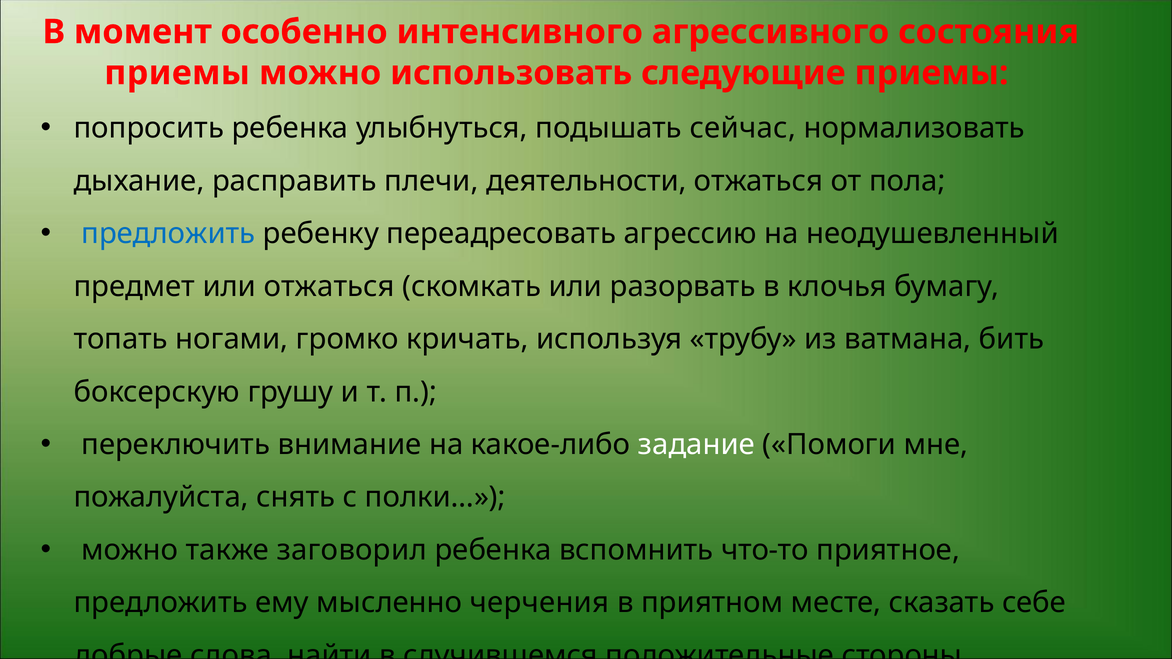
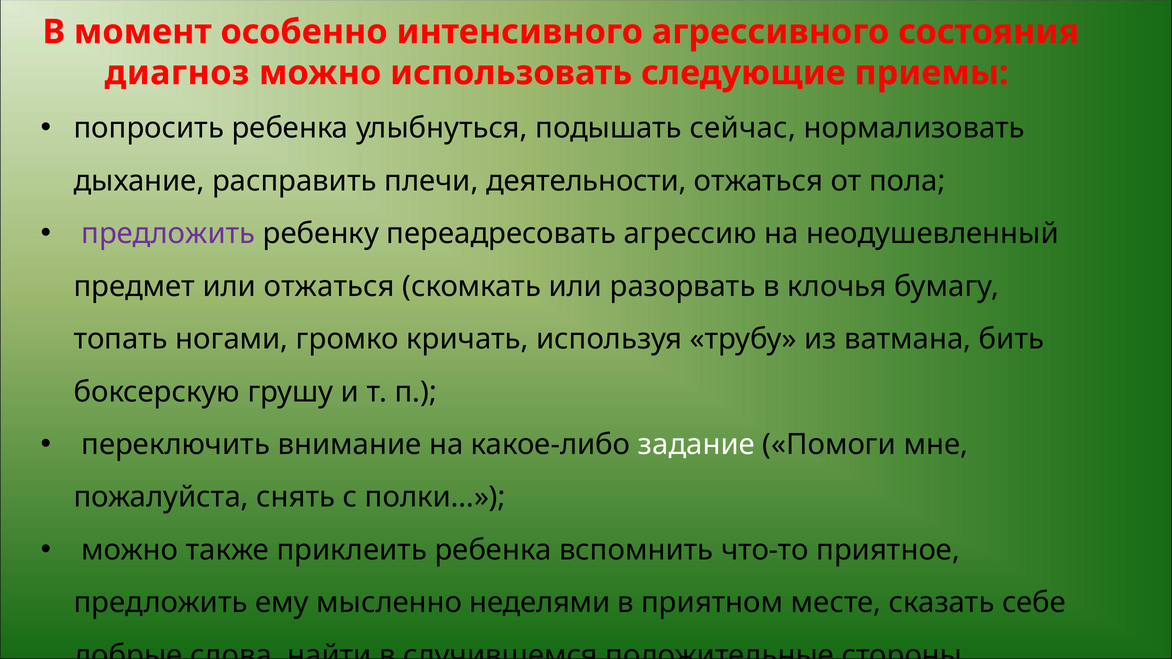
приемы: приемы -> диагноз (177, 73)
предложить colour: blue -> purple (168, 234)
заговорил: заговорил -> приклеить (352, 550)
черчения: черчения -> неделями (540, 603)
